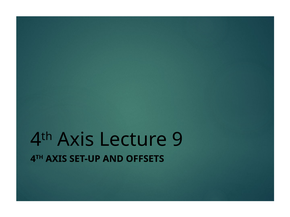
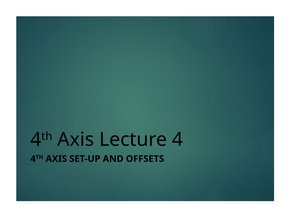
Lecture 9: 9 -> 4 (177, 140)
